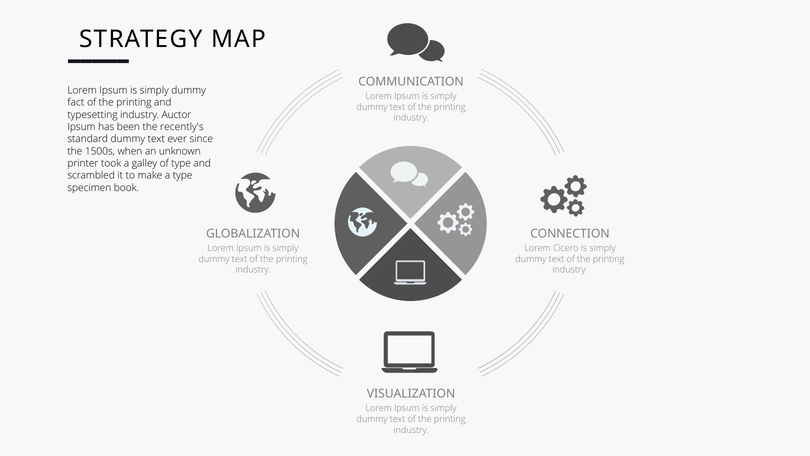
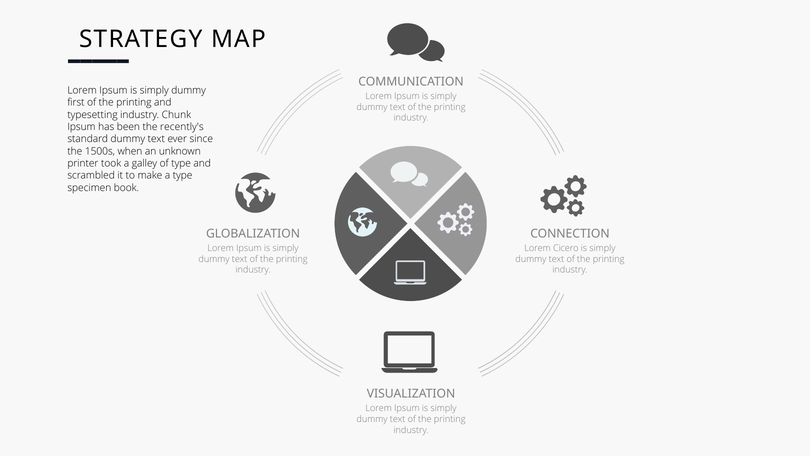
fact: fact -> first (76, 102)
Auctor: Auctor -> Chunk (176, 115)
